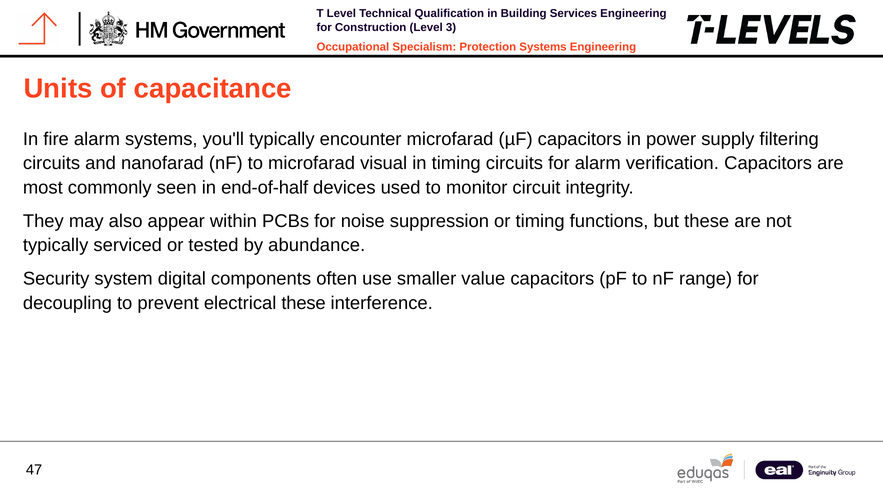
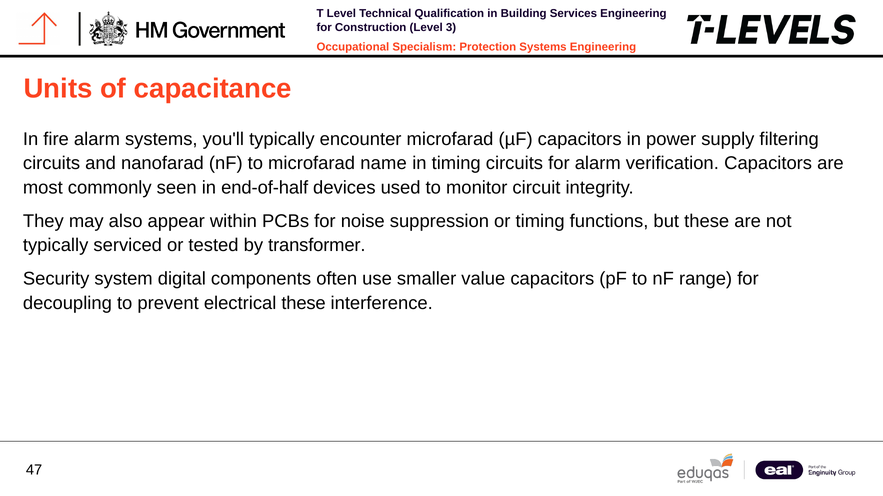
visual: visual -> name (384, 164)
abundance: abundance -> transformer (317, 246)
